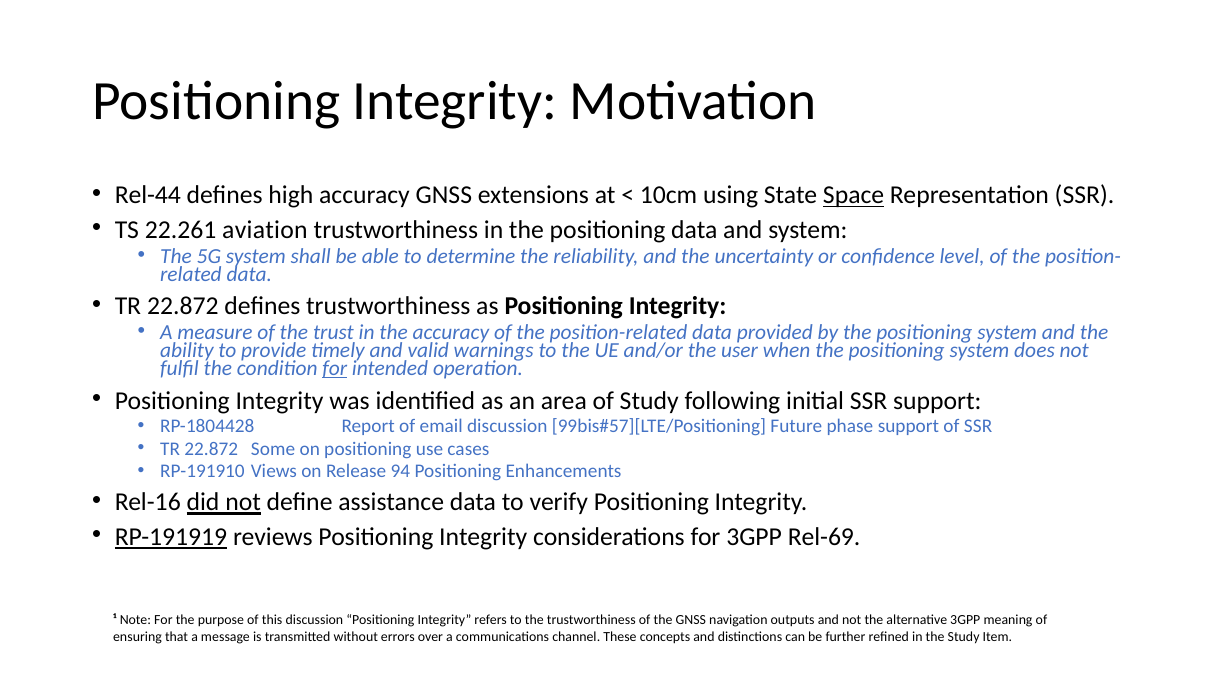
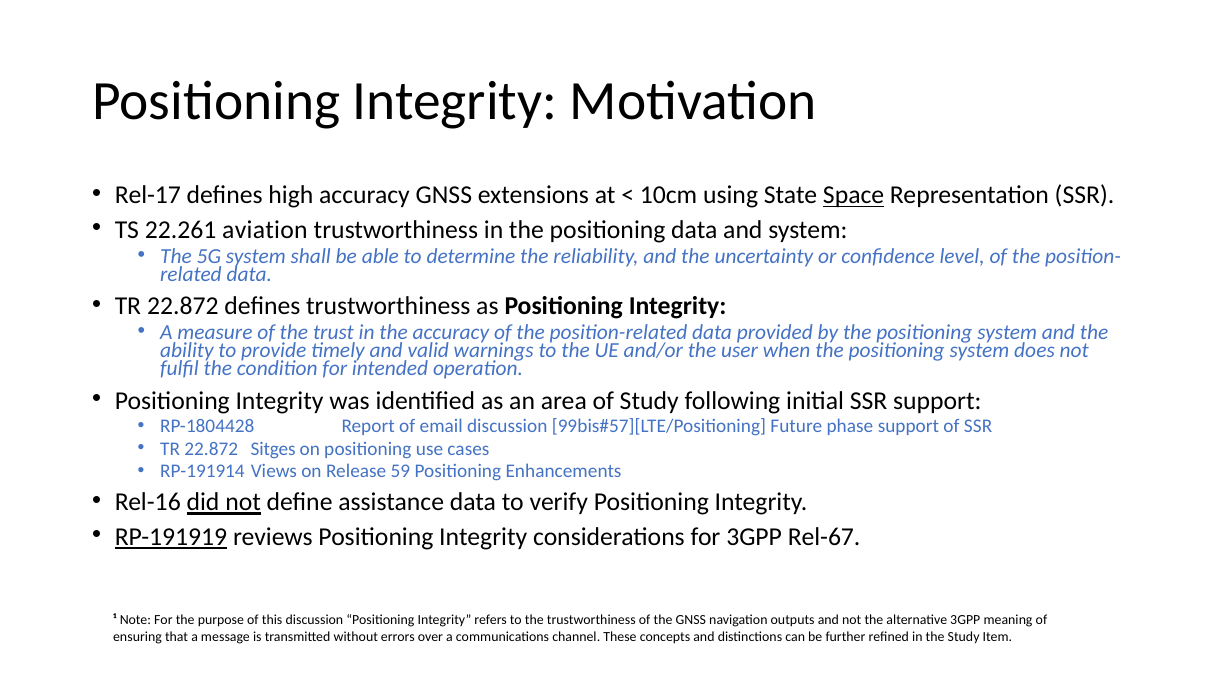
Rel-44: Rel-44 -> Rel-17 (148, 195)
for underline: present -> none (335, 369)
Some: Some -> Sitges (273, 449)
RP-191910: RP-191910 -> RP-191914 (202, 471)
94: 94 -> 59 (400, 471)
Rel-69: Rel-69 -> Rel-67 (824, 537)
